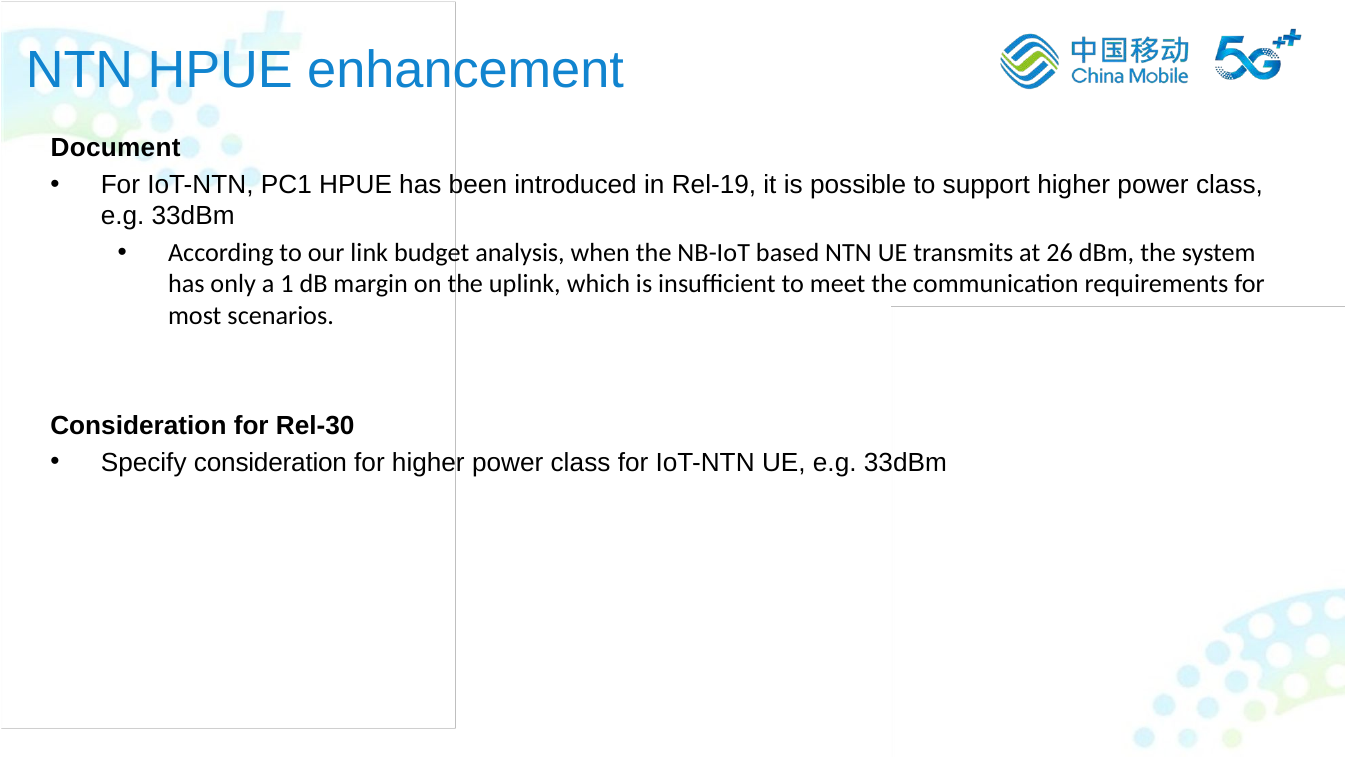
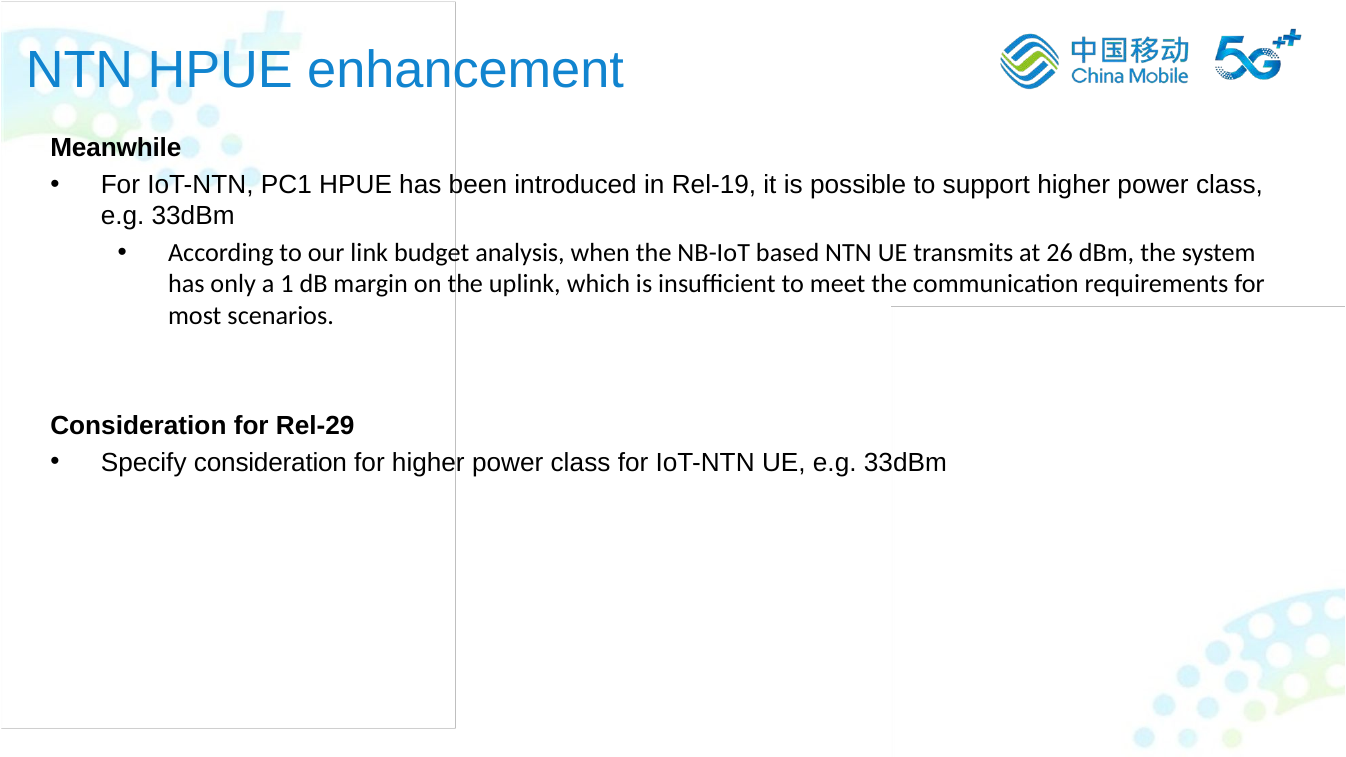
Document: Document -> Meanwhile (116, 148)
Rel-30: Rel-30 -> Rel-29 (315, 426)
